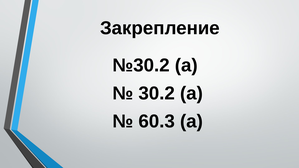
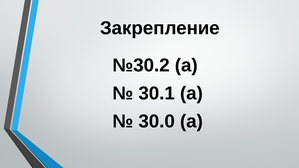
30.2: 30.2 -> 30.1 (157, 93)
60.3: 60.3 -> 30.0 (157, 121)
